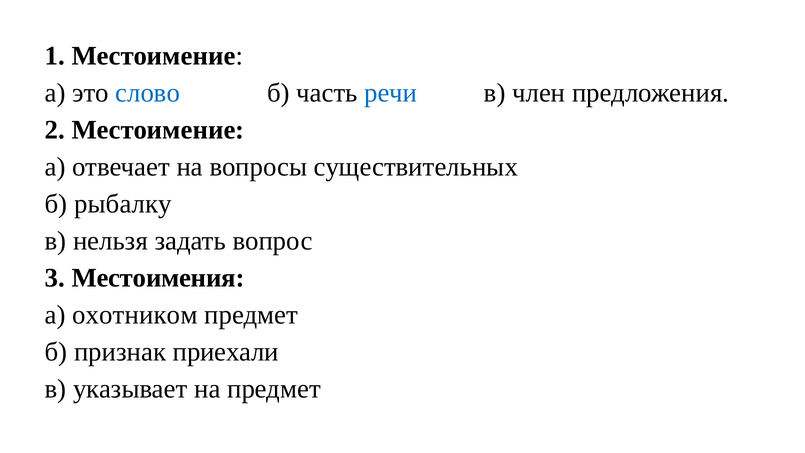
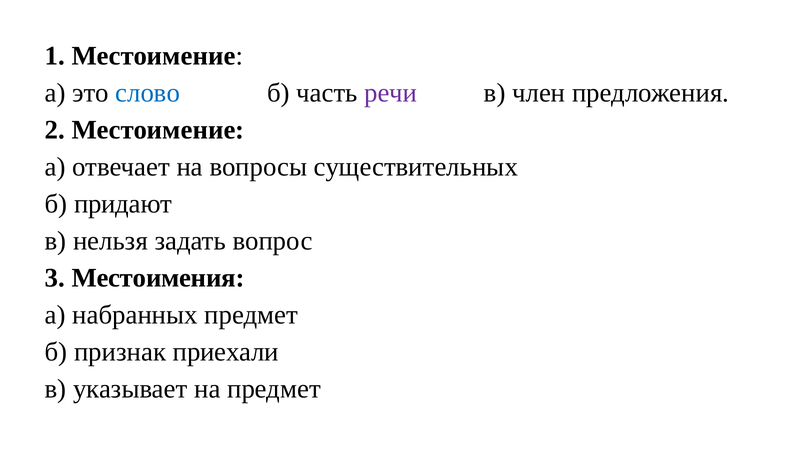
речи colour: blue -> purple (391, 93)
рыбалку: рыбалку -> придают (123, 204)
охотником: охотником -> набранных (135, 315)
